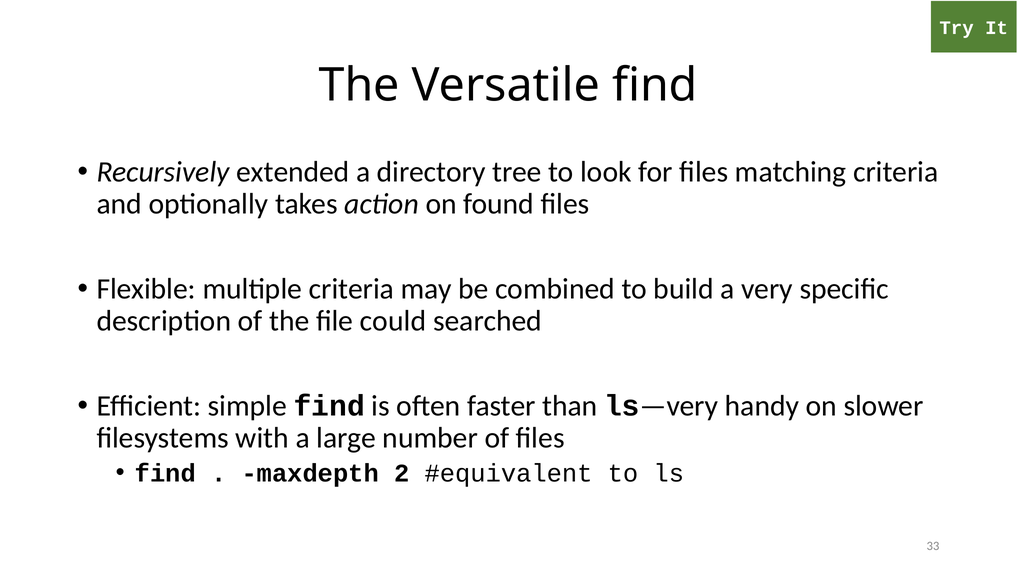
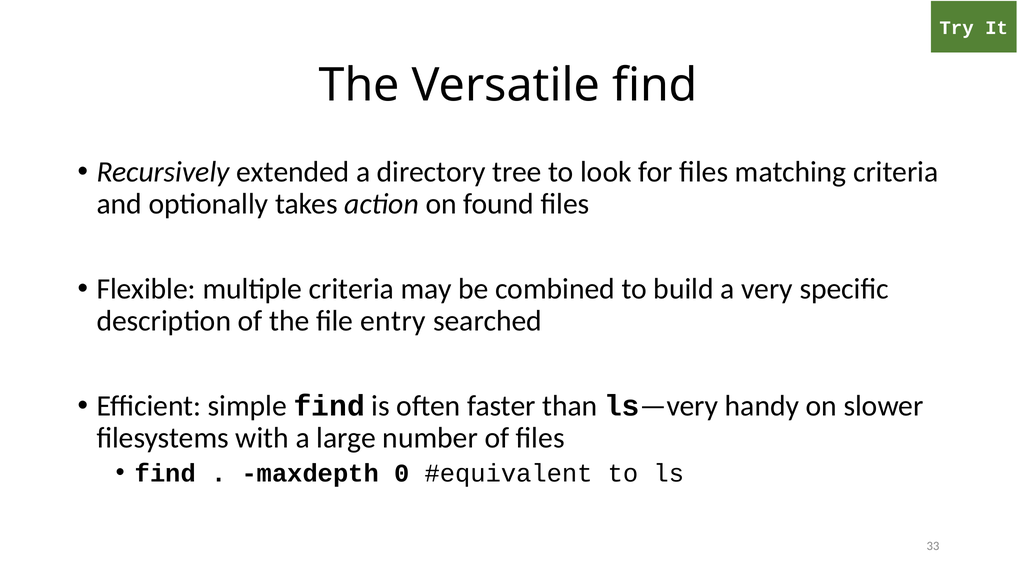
could: could -> entry (393, 321)
2: 2 -> 0 (402, 473)
